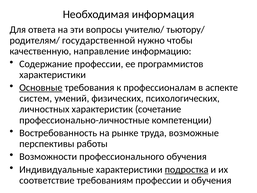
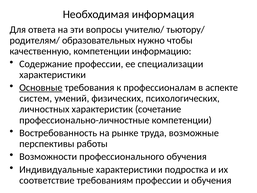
государственной: государственной -> образовательных (99, 40)
качественную направление: направление -> компетенции (102, 51)
программистов: программистов -> специализации (170, 64)
подростка underline: present -> none (187, 169)
